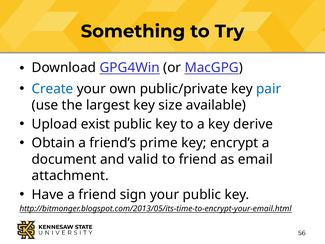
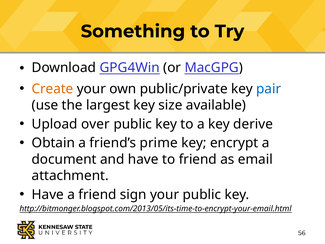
Create colour: blue -> orange (53, 89)
exist: exist -> over (95, 124)
and valid: valid -> have (143, 159)
